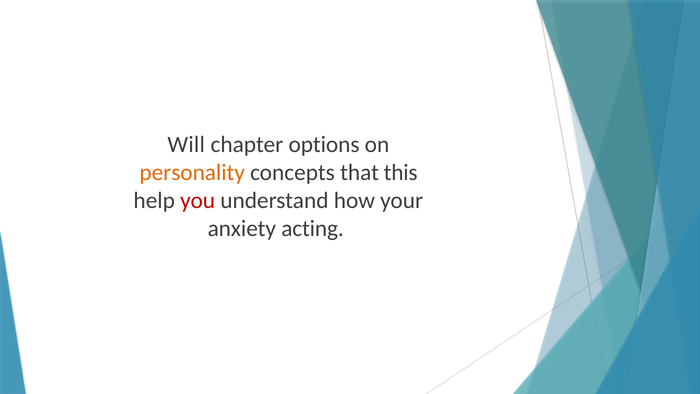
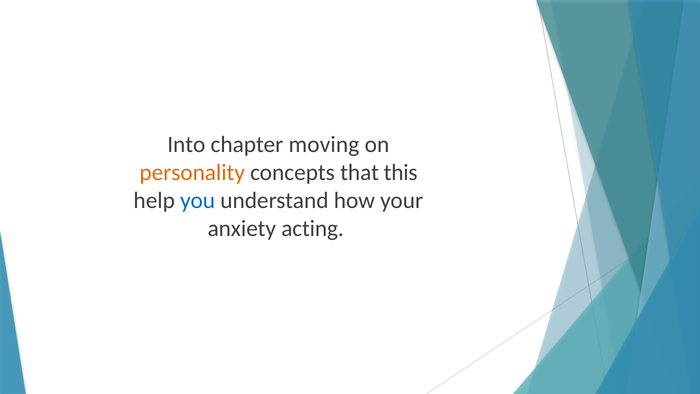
Will: Will -> Into (186, 144)
options: options -> moving (324, 144)
you colour: red -> blue (198, 200)
